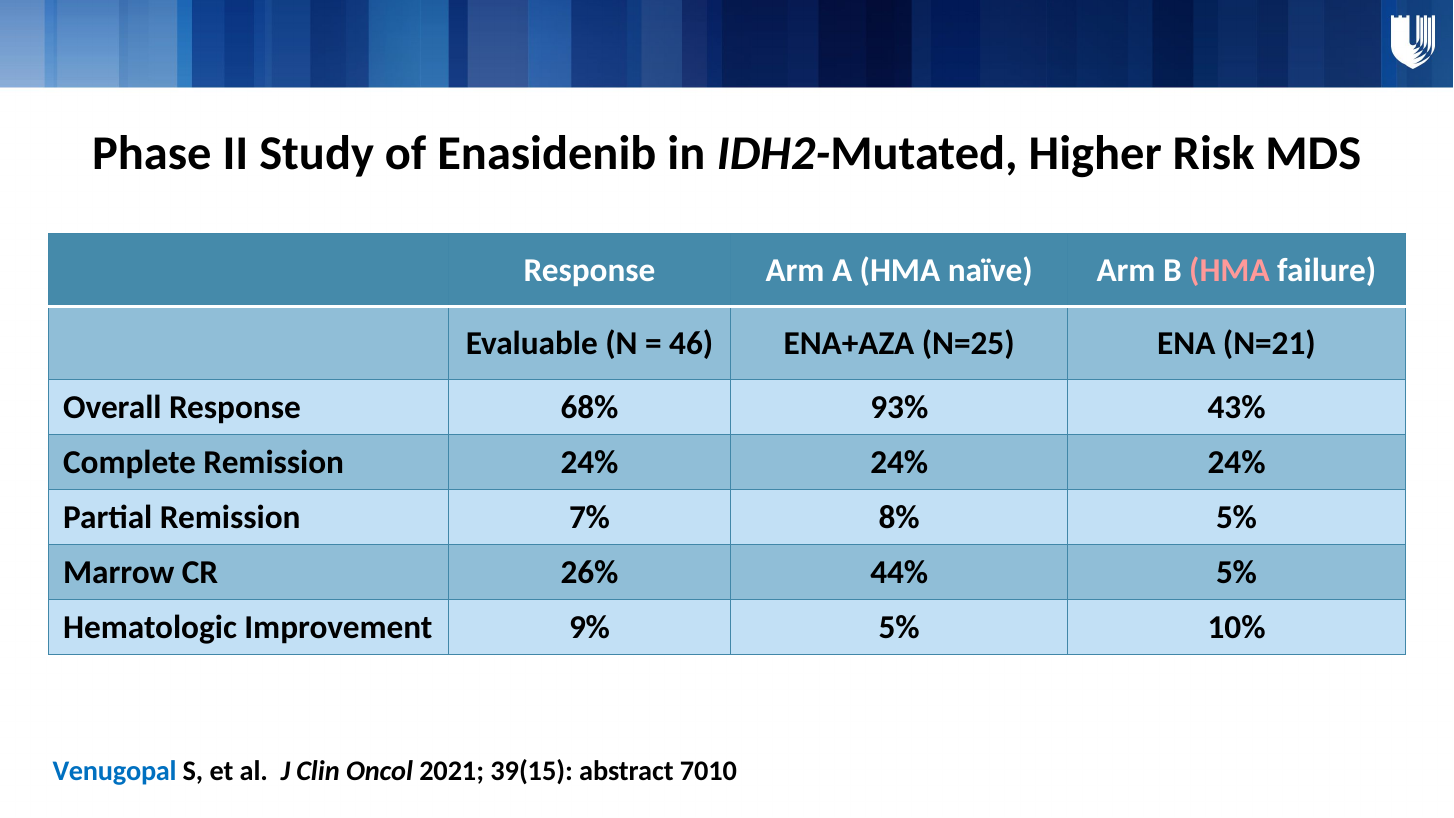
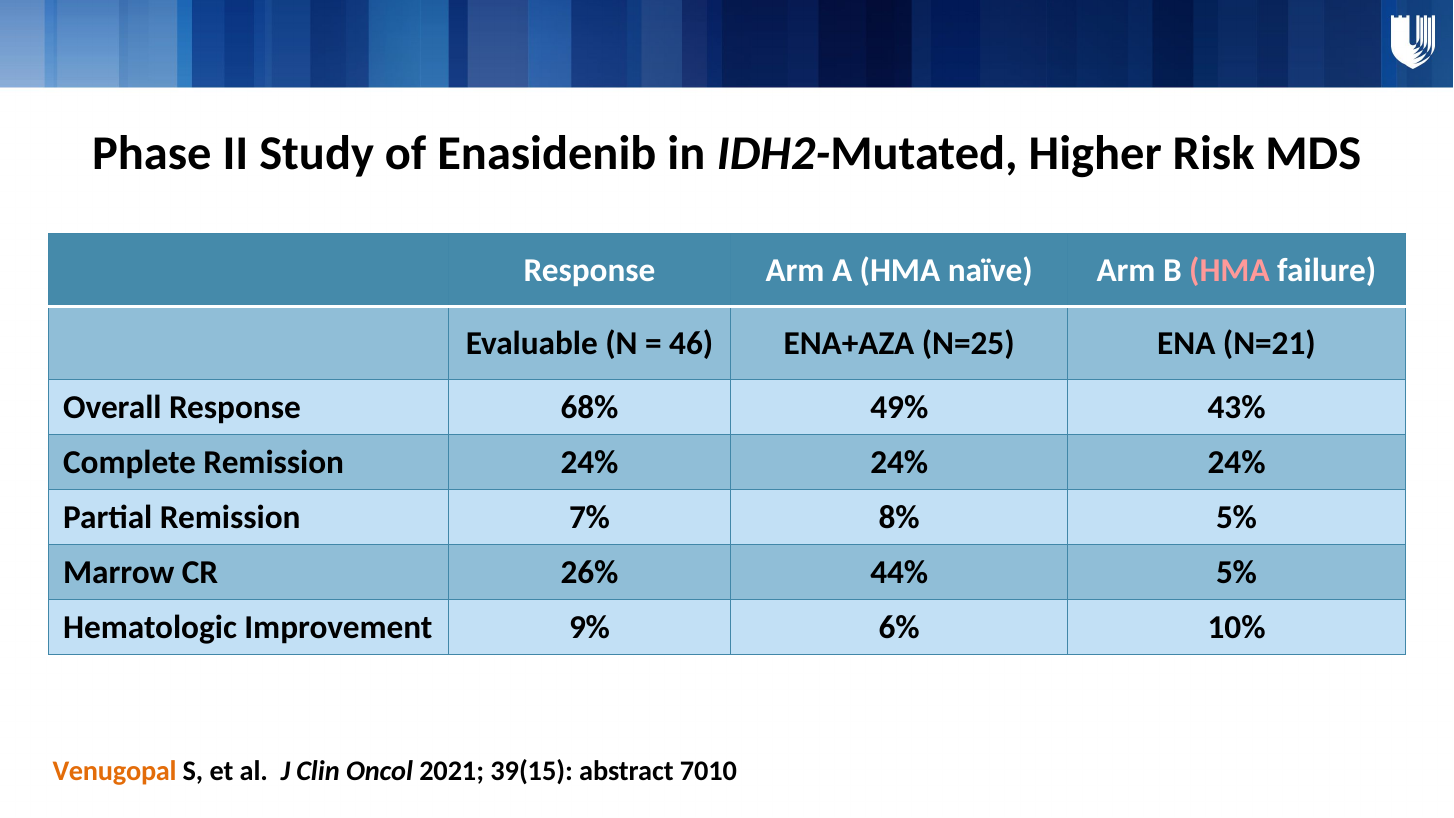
93%: 93% -> 49% (899, 407)
9% 5%: 5% -> 6% (899, 627)
Venugopal colour: blue -> orange (115, 771)
